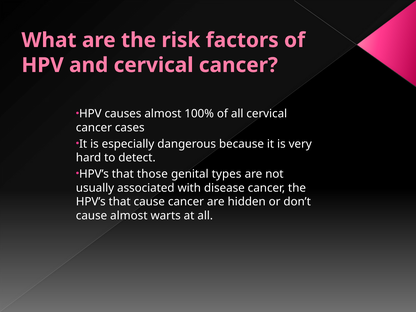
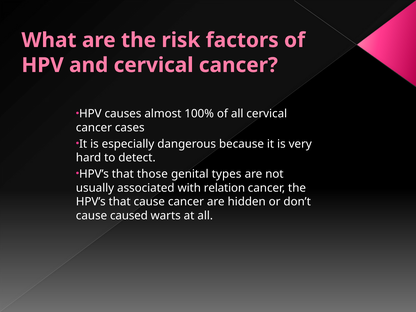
disease: disease -> relation (224, 188)
cause almost: almost -> caused (129, 216)
